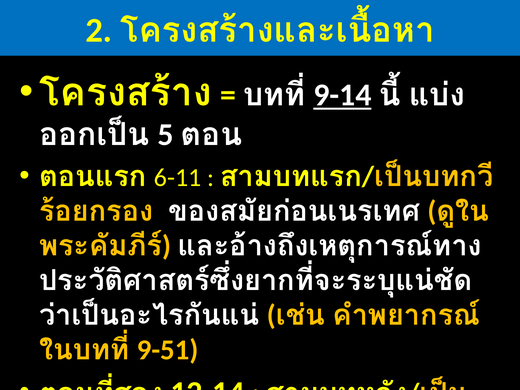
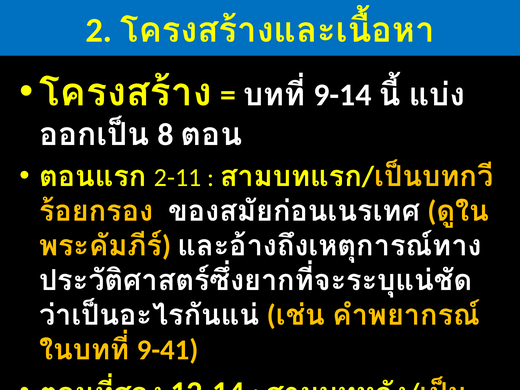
9-14 underline: present -> none (342, 95)
5: 5 -> 8 (165, 135)
6-11: 6-11 -> 2-11 (178, 178)
9-51: 9-51 -> 9-41 (168, 350)
